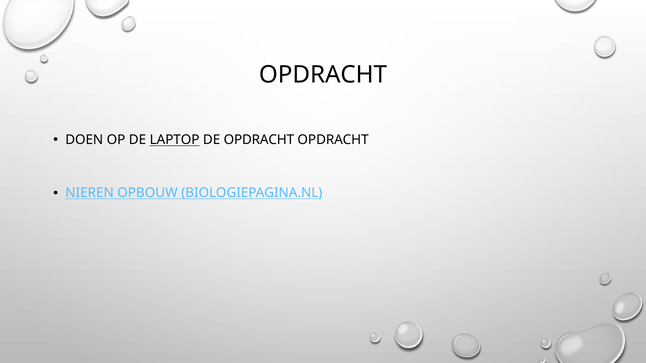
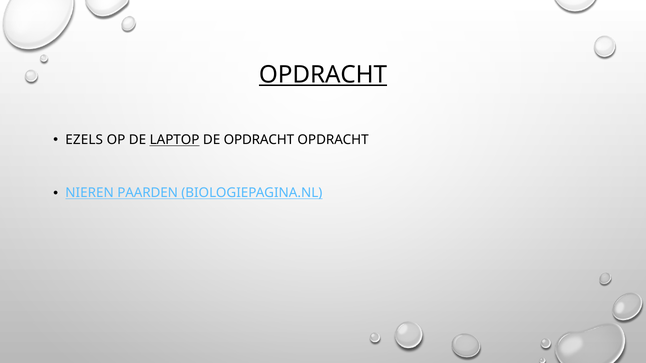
OPDRACHT underline: none -> present (323, 75)
DOEN: DOEN -> EZELS (84, 140)
OPBOUW: OPBOUW -> PAARDEN (148, 193)
